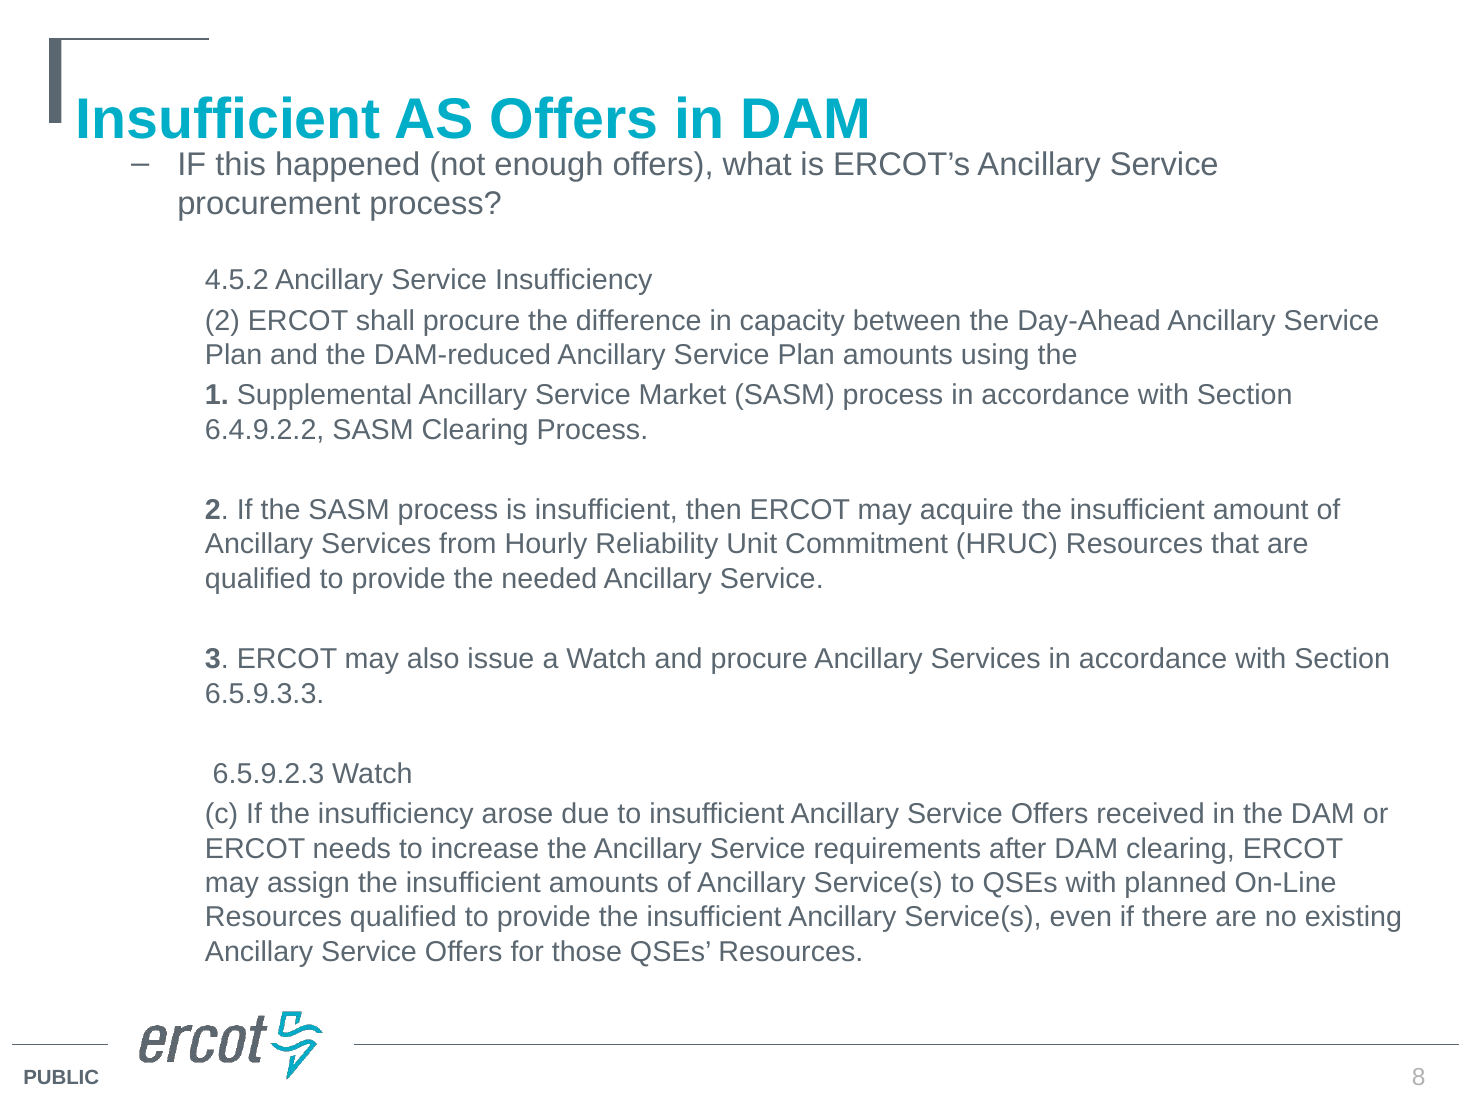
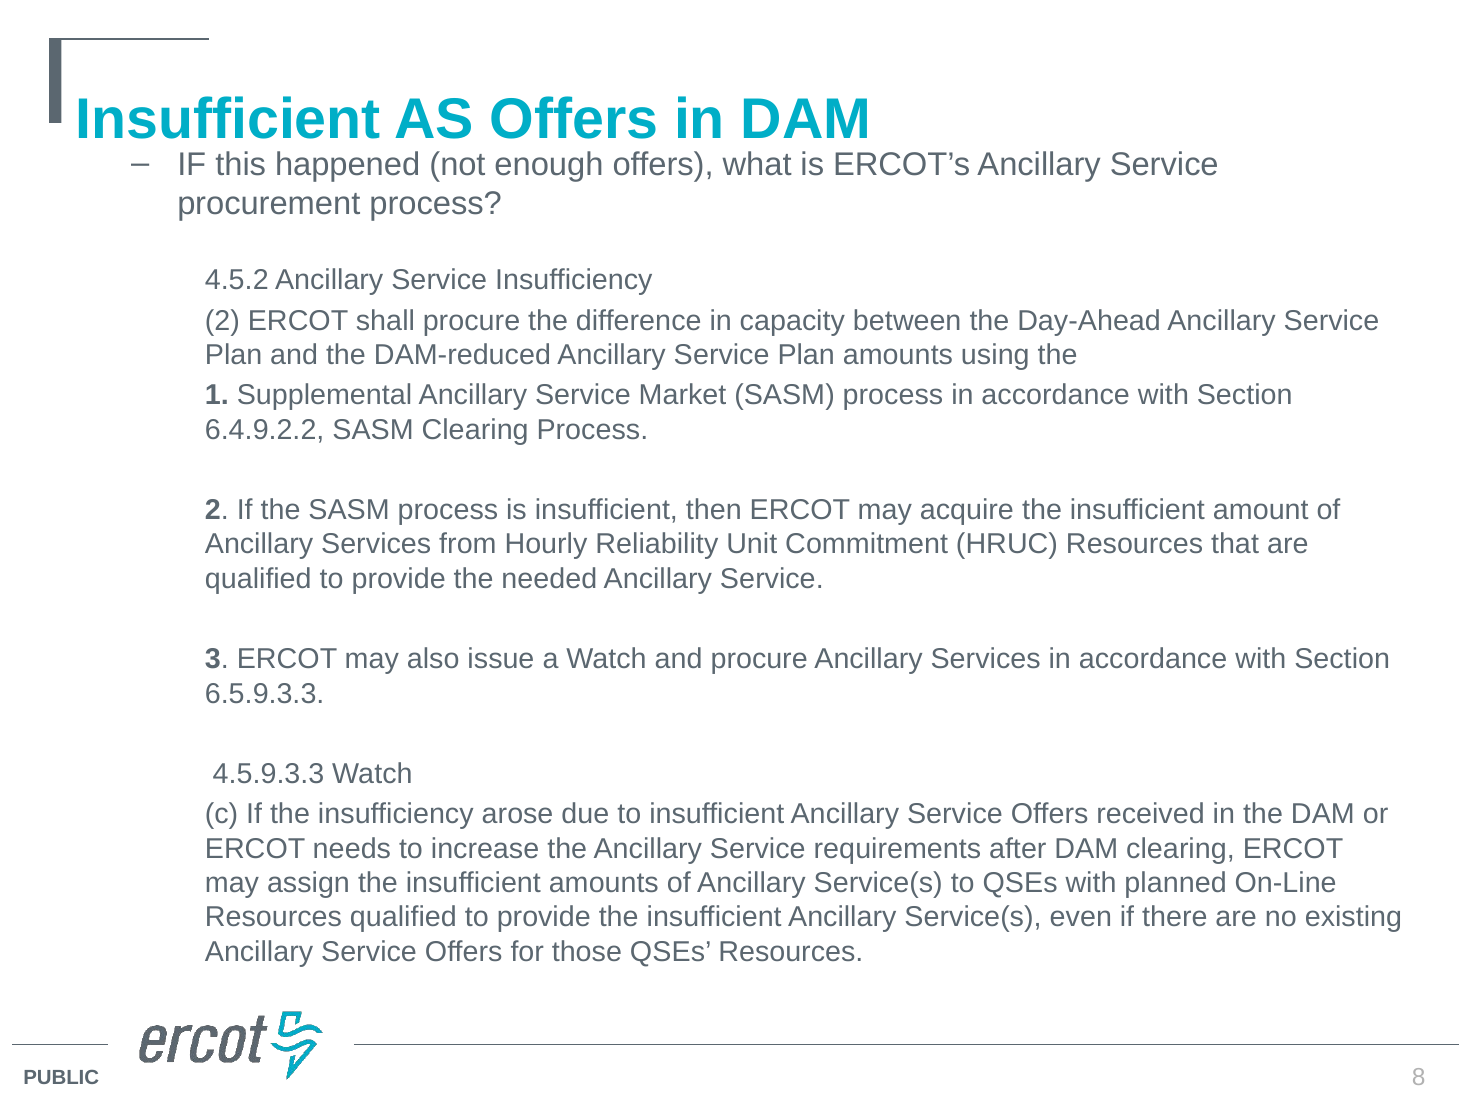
6.5.9.2.3: 6.5.9.2.3 -> 4.5.9.3.3 (269, 774)
